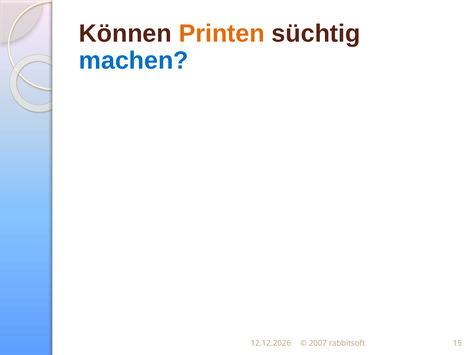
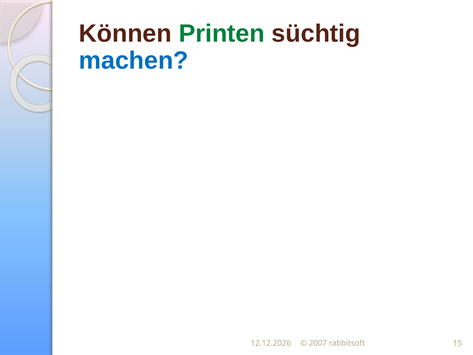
Printen colour: orange -> green (222, 34)
